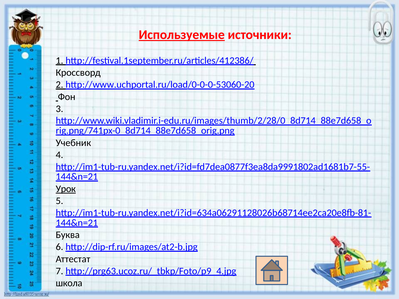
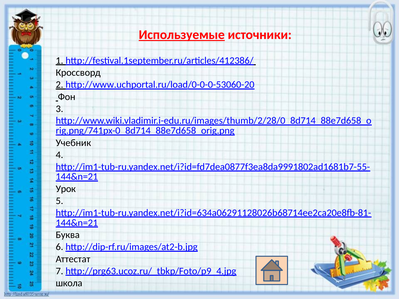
Урок underline: present -> none (66, 189)
